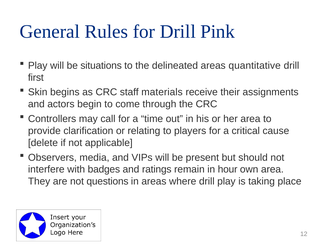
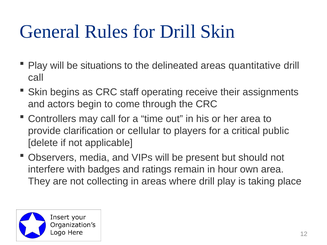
Drill Pink: Pink -> Skin (218, 32)
first: first -> call (36, 78)
materials: materials -> operating (162, 92)
relating: relating -> cellular (144, 131)
cause: cause -> public (276, 131)
questions: questions -> collecting (107, 182)
